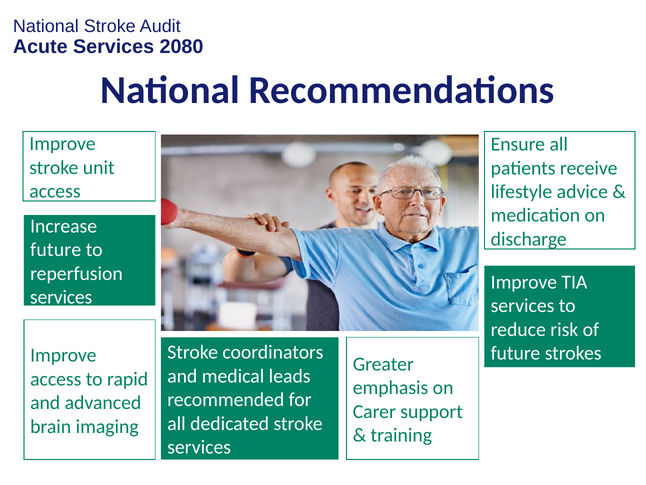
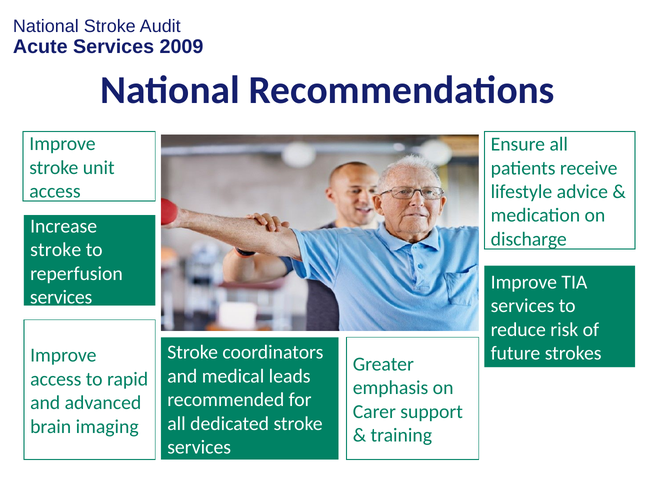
2080: 2080 -> 2009 (181, 47)
future: future -> stroke (56, 250)
